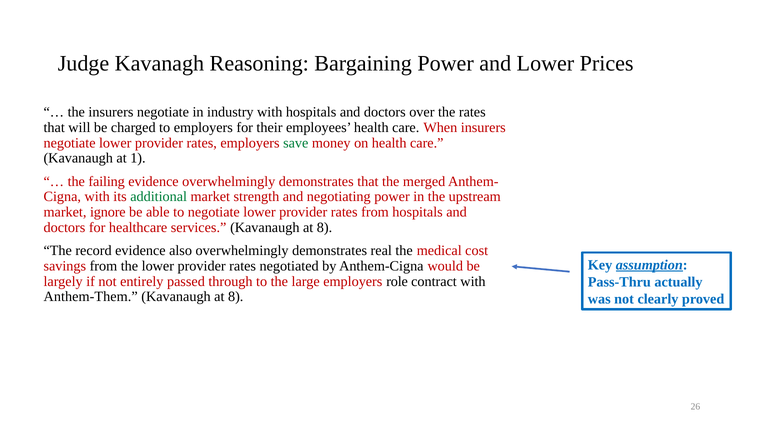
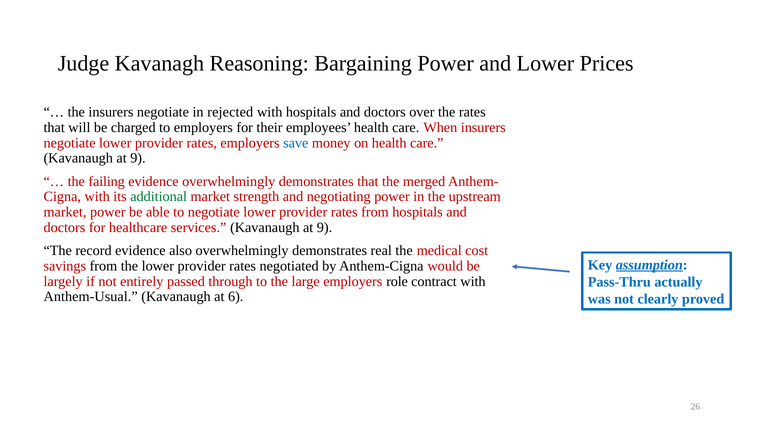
industry: industry -> rejected (230, 112)
save colour: green -> blue (296, 143)
1: 1 -> 9 (138, 158)
market ignore: ignore -> power (108, 212)
services Kavanaugh at 8: 8 -> 9 (325, 228)
Anthem-Them: Anthem-Them -> Anthem-Usual (91, 297)
8: 8 -> 6 (236, 297)
